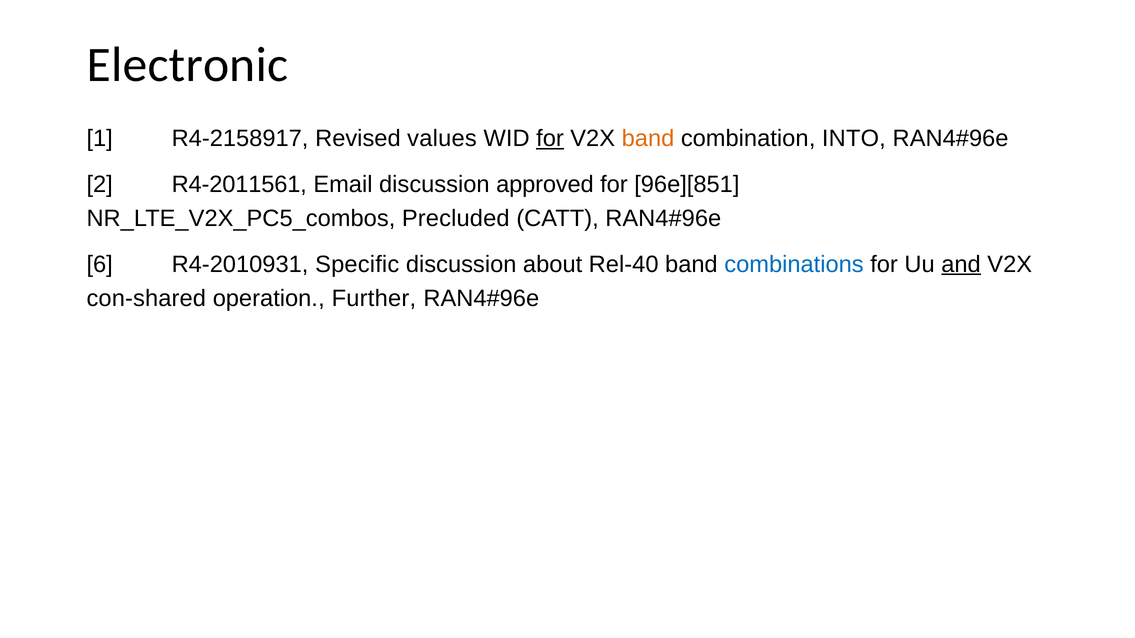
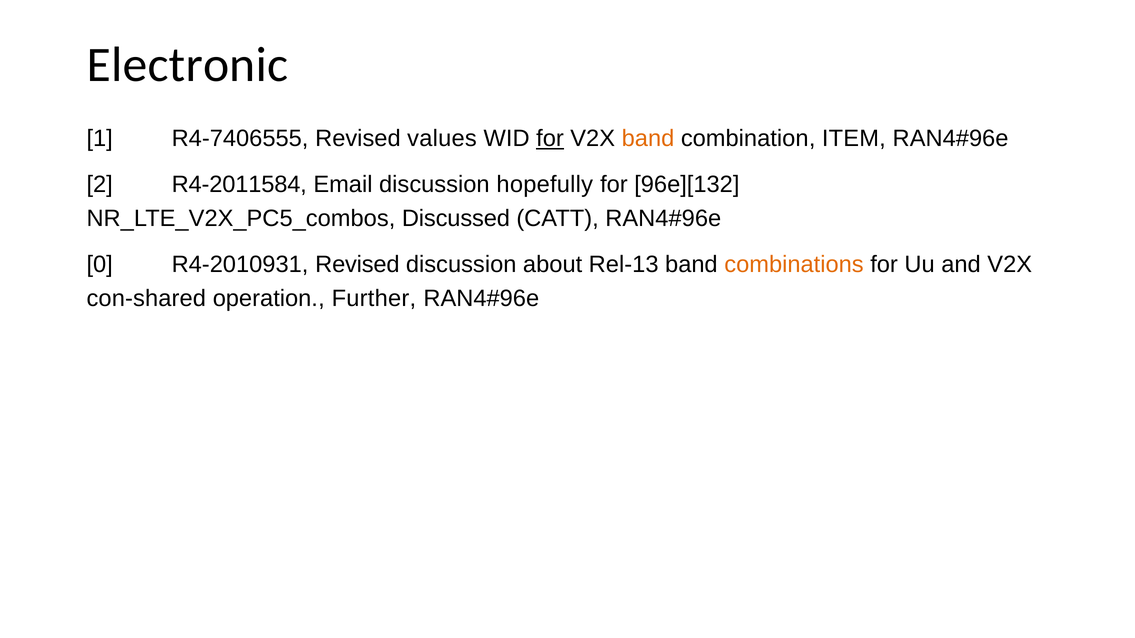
R4-2158917: R4-2158917 -> R4-7406555 (240, 139)
INTO: INTO -> ITEM (854, 139)
R4-2011561: R4-2011561 -> R4-2011584 (239, 184)
approved: approved -> hopefully (545, 184)
96e][851: 96e][851 -> 96e][132 (687, 184)
Precluded: Precluded -> Discussed (456, 219)
6: 6 -> 0 (100, 264)
R4-2010931 Specific: Specific -> Revised (357, 264)
Rel-40: Rel-40 -> Rel-13 (624, 264)
combinations colour: blue -> orange (794, 264)
and underline: present -> none (961, 264)
